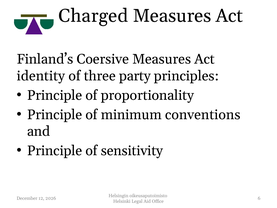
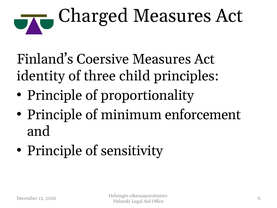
party: party -> child (135, 76)
conventions: conventions -> enforcement (203, 115)
